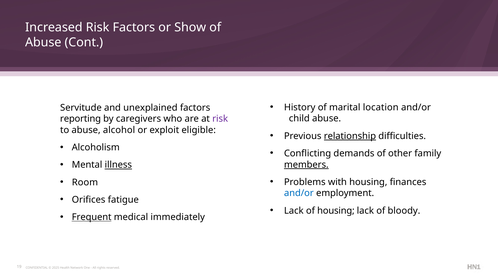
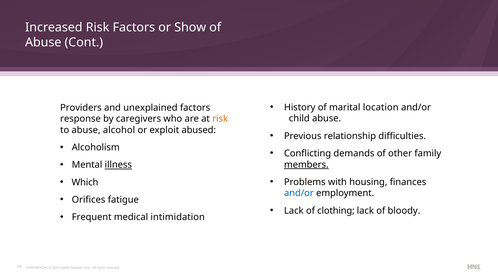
Servitude: Servitude -> Providers (81, 108)
reporting: reporting -> response (80, 119)
risk colour: purple -> orange (220, 119)
eligible: eligible -> abused (199, 130)
relationship underline: present -> none (350, 136)
Room: Room -> Which (85, 182)
of housing: housing -> clothing (336, 211)
Frequent underline: present -> none (92, 217)
immediately: immediately -> intimidation (178, 217)
